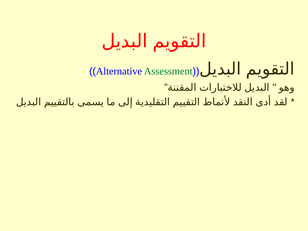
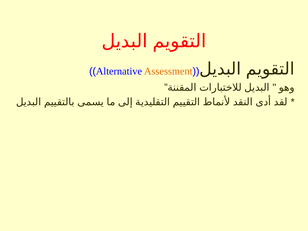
Assessment colour: green -> orange (168, 71)
